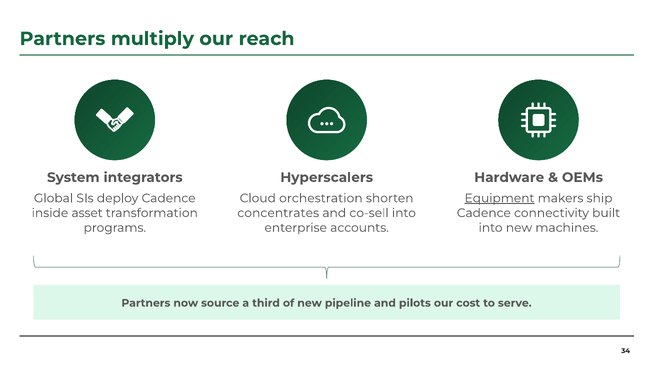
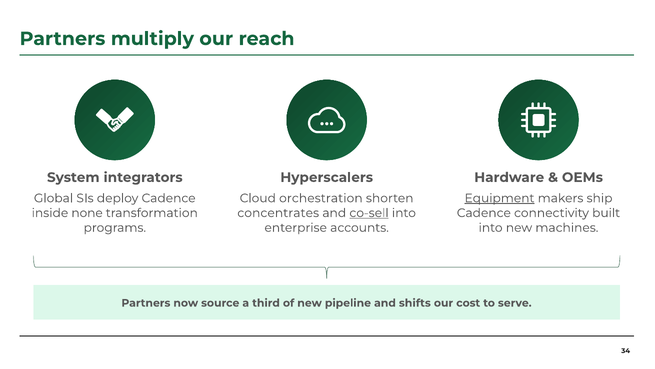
asset: asset -> none (87, 213)
co-sell underline: none -> present (369, 213)
pilots: pilots -> shifts (415, 303)
